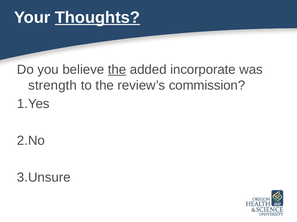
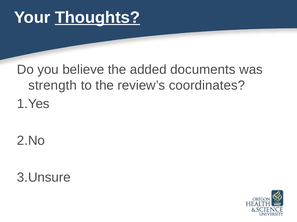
the underline: present -> none (117, 70)
incorporate: incorporate -> documents (203, 70)
commission: commission -> coordinates (207, 86)
